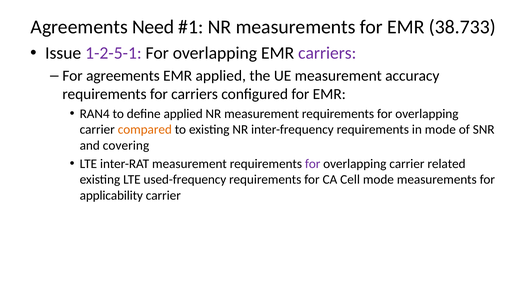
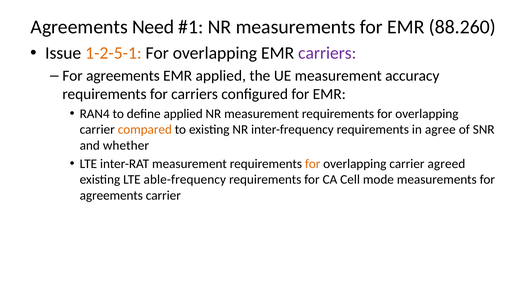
38.733: 38.733 -> 88.260 (462, 27)
1-2-5-1 colour: purple -> orange (113, 53)
in mode: mode -> agree (440, 130)
covering: covering -> whether (126, 146)
for colour: purple -> orange (313, 164)
related: related -> agreed (446, 164)
used-frequency: used-frequency -> able-frequency (185, 180)
applicability: applicability -> agreements (111, 196)
